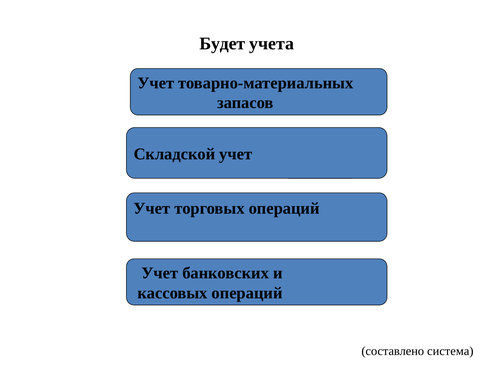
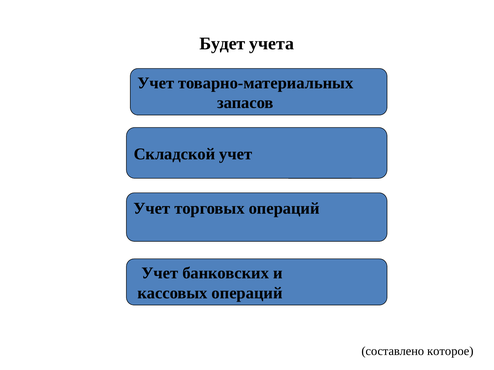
система: система -> которое (450, 352)
